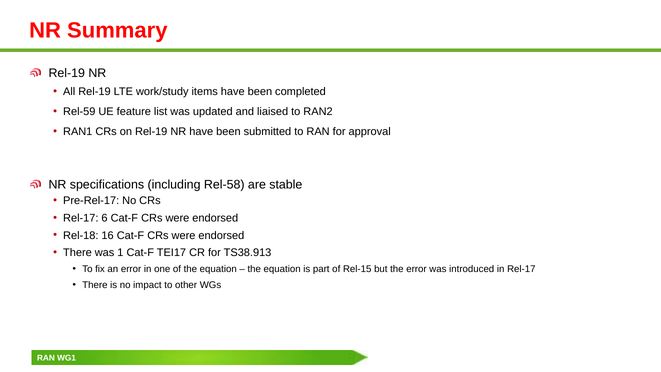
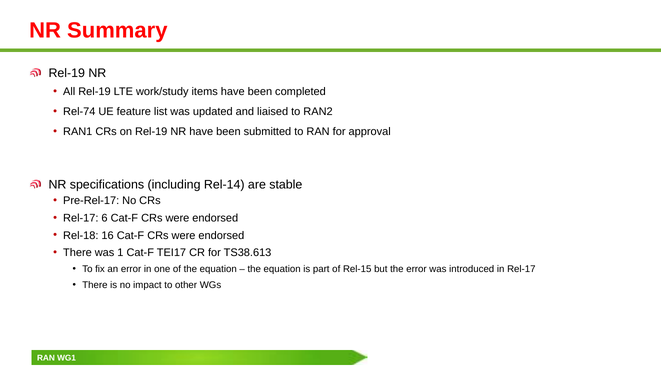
Rel-59: Rel-59 -> Rel-74 (79, 112)
Rel-58: Rel-58 -> Rel-14 (224, 185)
TS38.913: TS38.913 -> TS38.613 (248, 253)
